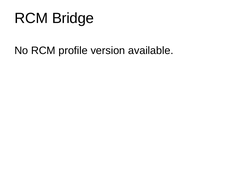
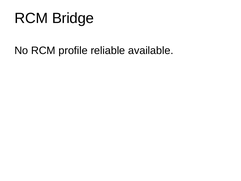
version: version -> reliable (108, 51)
